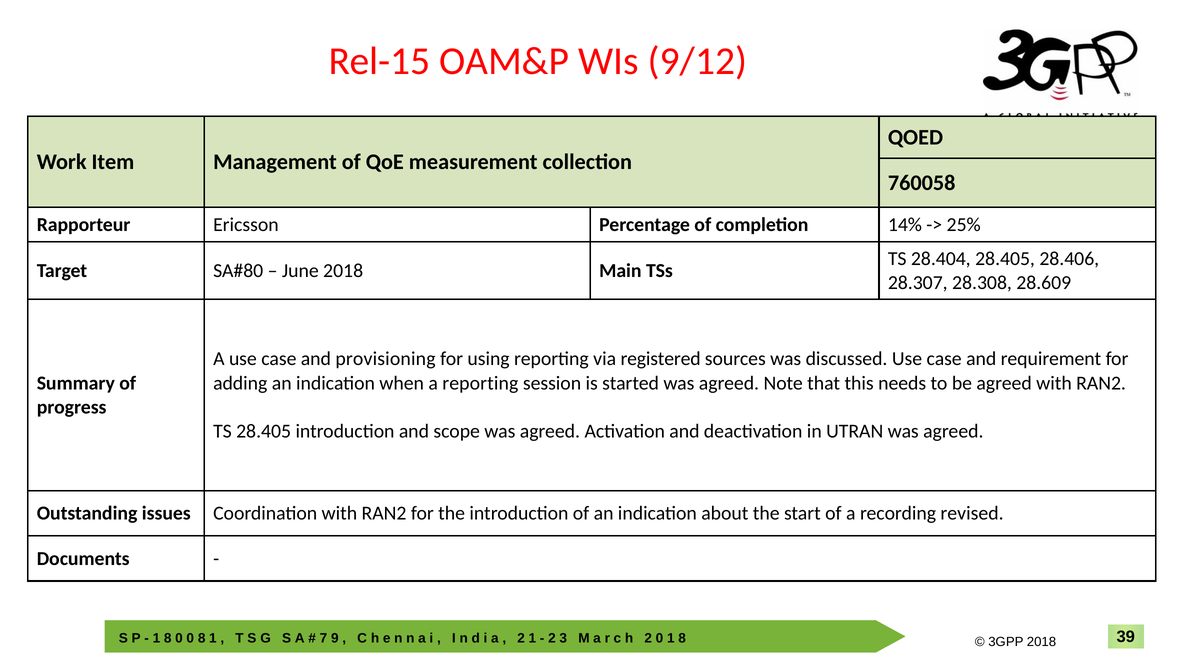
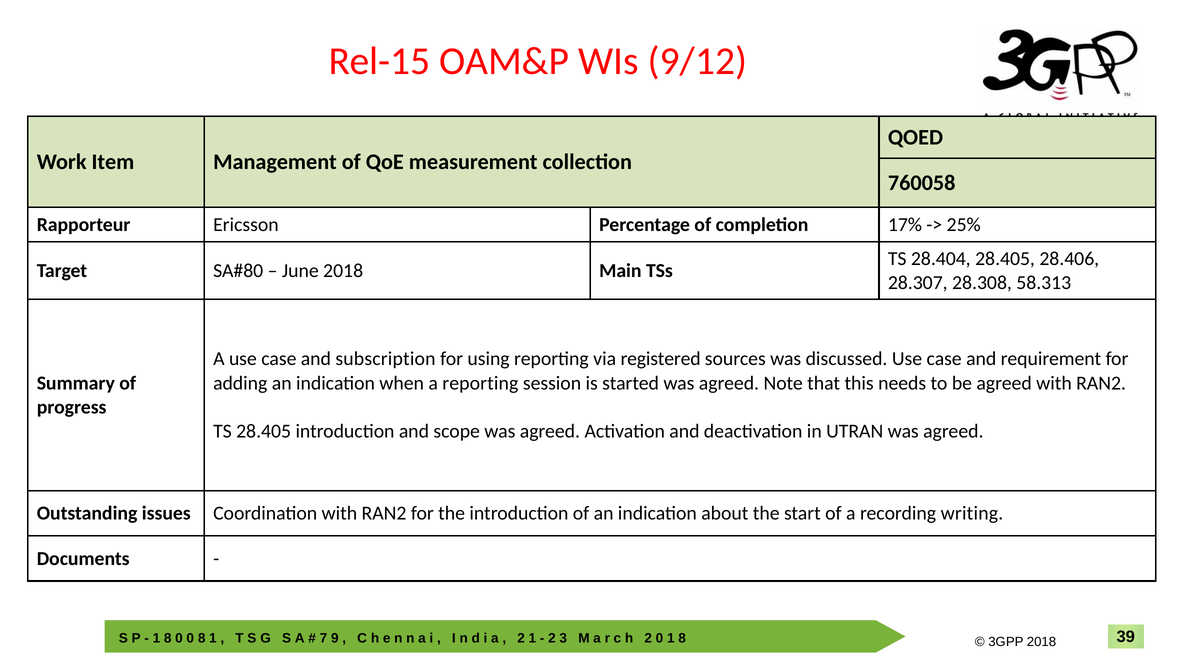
14%: 14% -> 17% (905, 225)
28.609: 28.609 -> 58.313 (1044, 283)
provisioning: provisioning -> subscription (385, 359)
revised: revised -> writing (972, 514)
